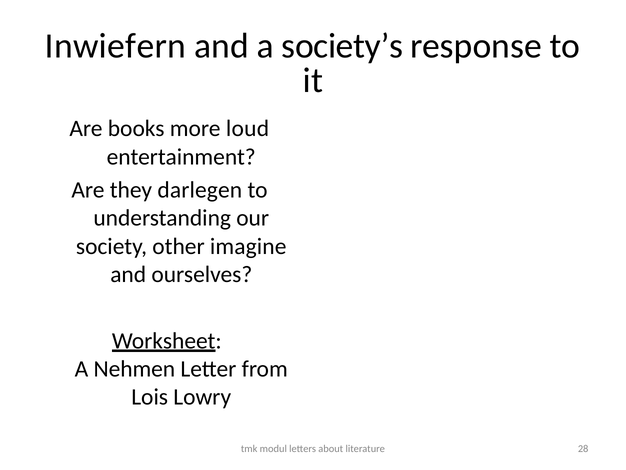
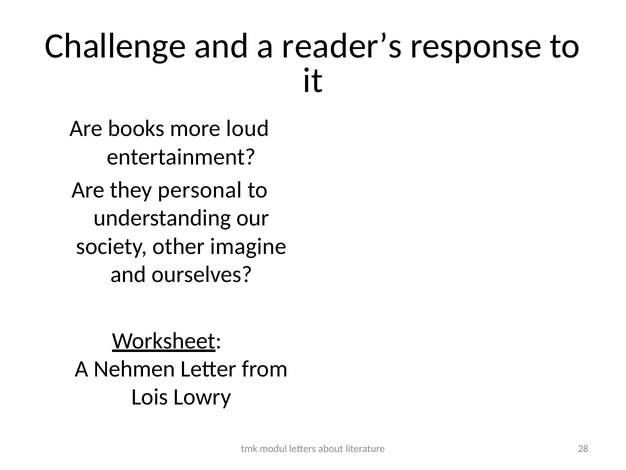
Inwiefern: Inwiefern -> Challenge (116, 46)
society’s: society’s -> reader’s (342, 46)
darlegen: darlegen -> personal (200, 190)
